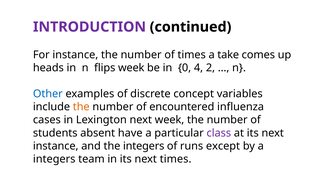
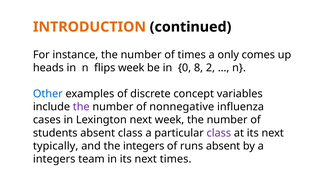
INTRODUCTION colour: purple -> orange (89, 27)
take: take -> only (228, 55)
4: 4 -> 8 (199, 68)
the colour: orange -> purple (81, 107)
encountered: encountered -> nonnegative (182, 107)
absent have: have -> class (130, 133)
instance: instance -> typically (56, 146)
runs except: except -> absent (223, 146)
